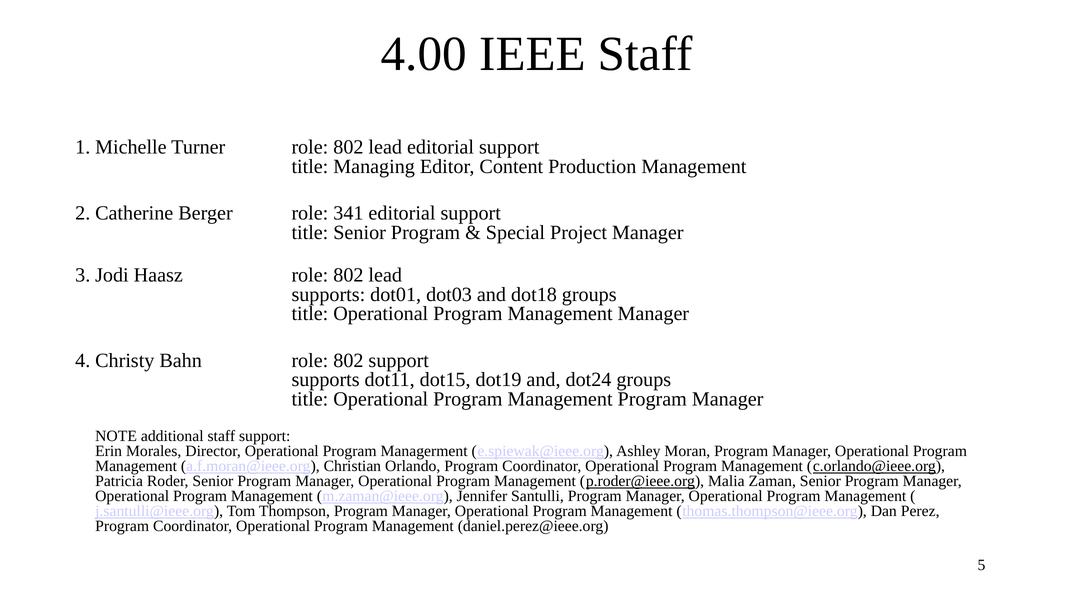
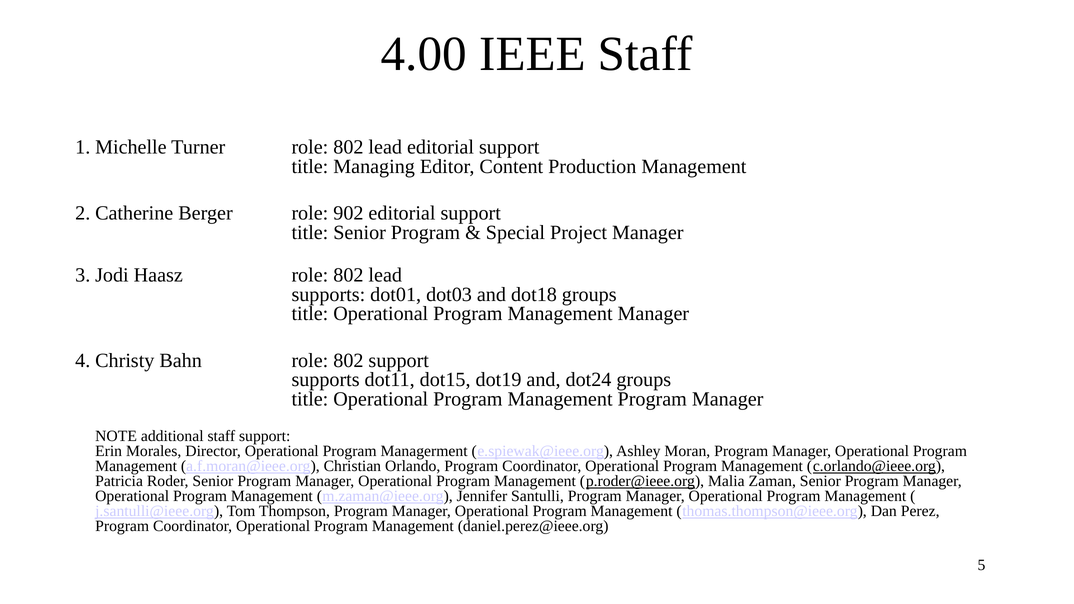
341: 341 -> 902 (348, 213)
